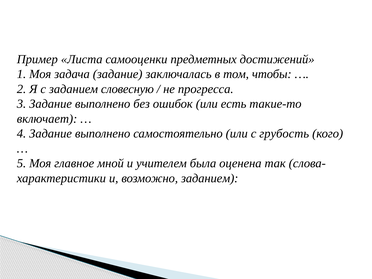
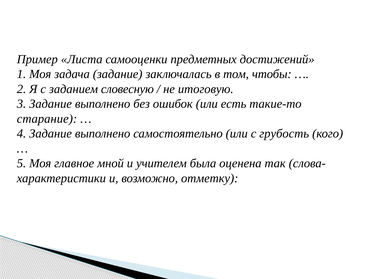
прогресса: прогресса -> итоговую (206, 89)
включает: включает -> старание (47, 119)
возможно заданием: заданием -> отметку (210, 178)
